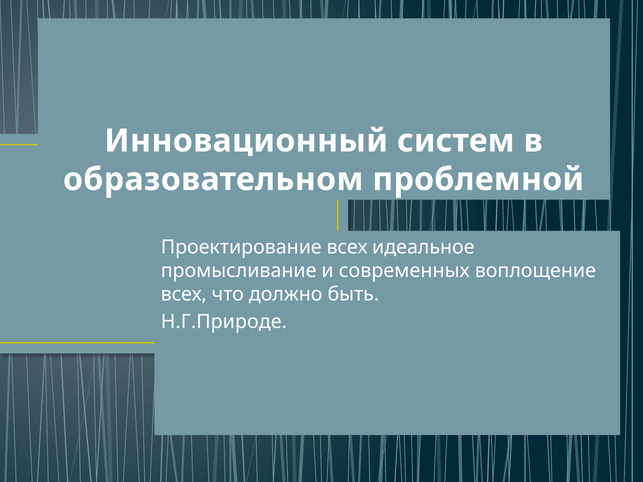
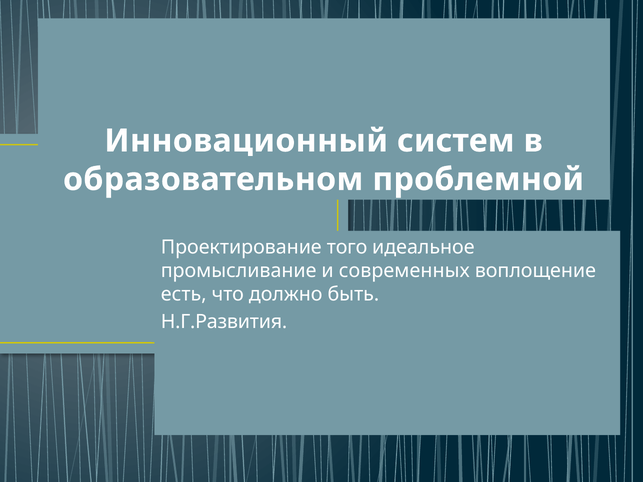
Проектирование всех: всех -> того (347, 247)
всех: всех -> есть (184, 294)
Н.Г.Природе: Н.Г.Природе -> Н.Г.Развития (224, 322)
